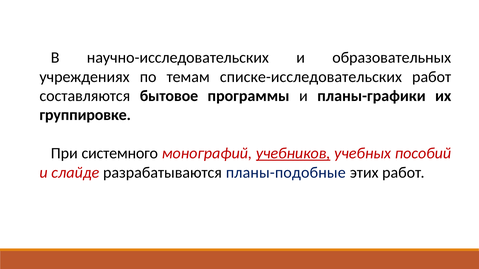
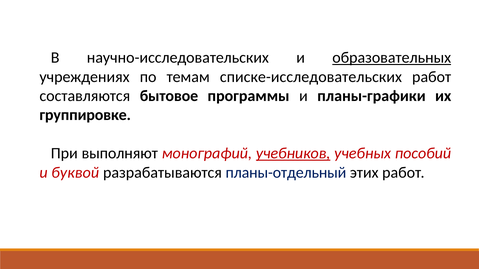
образовательных underline: none -> present (392, 58)
системного: системного -> выполняют (120, 154)
слайде: слайде -> буквой (75, 173)
планы-подобные: планы-подобные -> планы-отдельный (286, 173)
